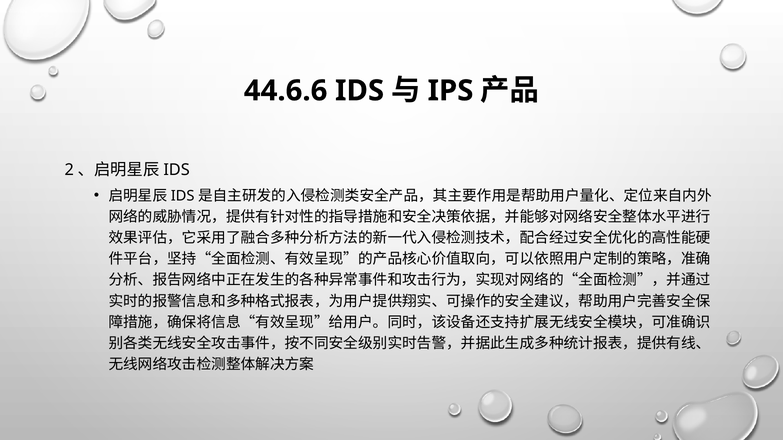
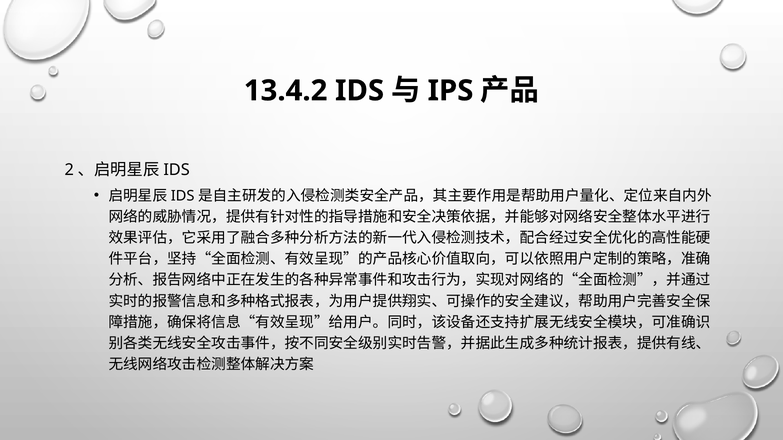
44.6.6: 44.6.6 -> 13.4.2 (286, 91)
